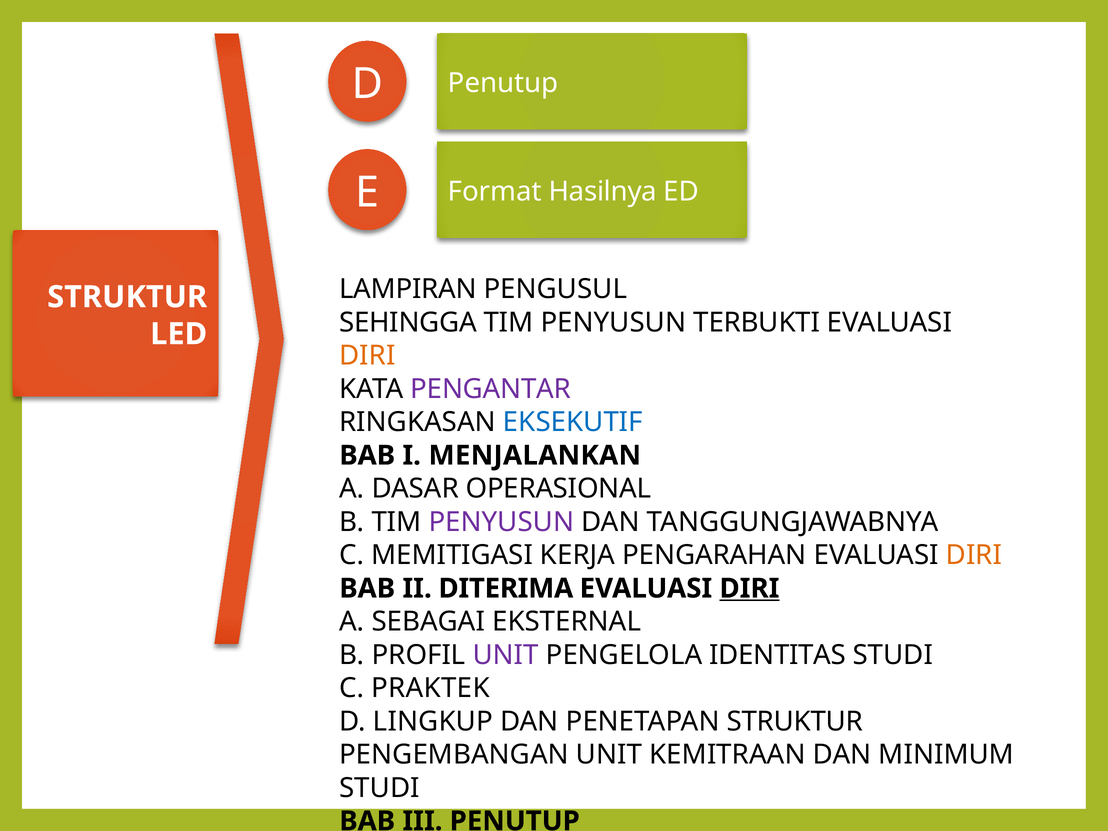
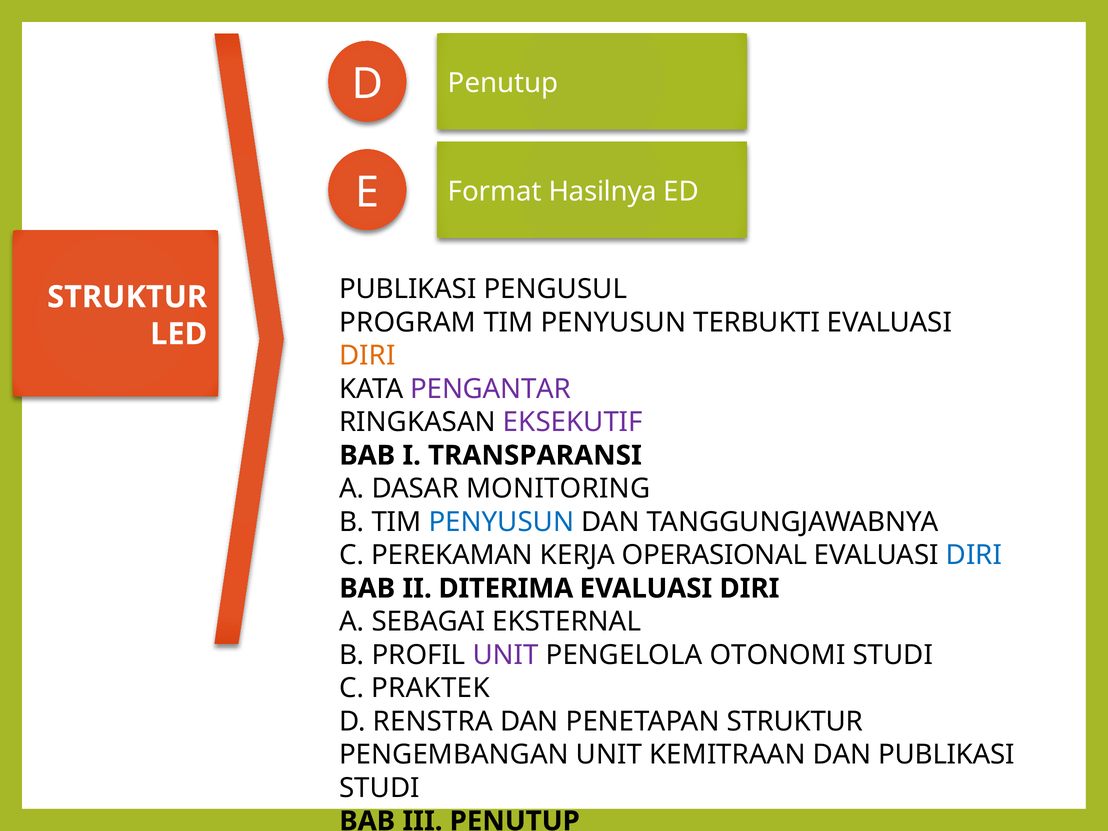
LAMPIRAN: LAMPIRAN -> PUBLIKASI (408, 289)
SEHINGGA: SEHINGGA -> PROGRAM (408, 323)
EKSEKUTIF colour: blue -> purple (573, 422)
MENJALANKAN: MENJALANKAN -> TRANSPARANSI (535, 455)
OPERASIONAL: OPERASIONAL -> MONITORING (558, 489)
PENYUSUN colour: purple -> blue (501, 522)
MEMITIGASI: MEMITIGASI -> PEREKAMAN (452, 555)
PENGARAHAN: PENGARAHAN -> OPERASIONAL (714, 555)
DIRI colour: orange -> blue (974, 555)
DIRI underline: present -> none (749, 588)
IDENTITAS: IDENTITAS -> OTONOMI (777, 655)
LINGKUP: LINGKUP -> RENSTRA (433, 721)
DAN MINIMUM: MINIMUM -> PUBLIKASI (946, 755)
